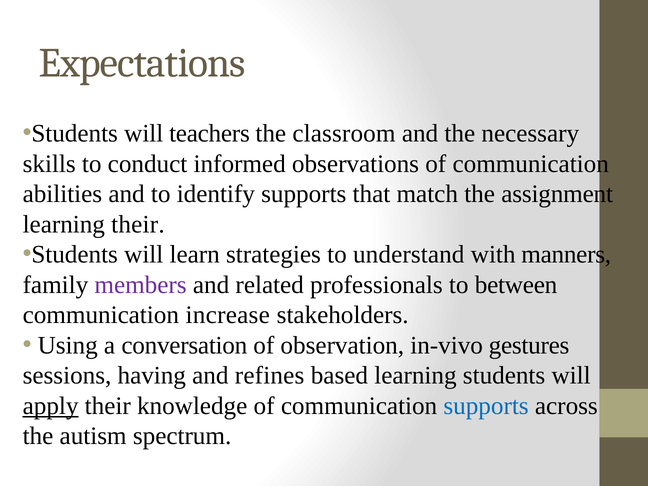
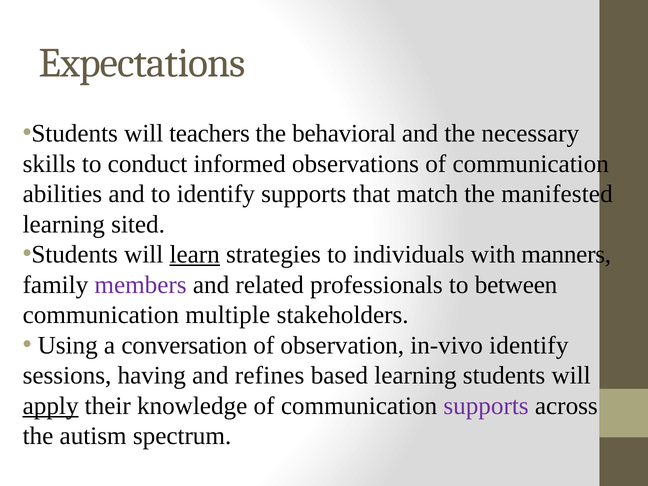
classroom: classroom -> behavioral (344, 134)
assignment: assignment -> manifested (557, 194)
learning their: their -> sited (138, 224)
learn underline: none -> present (195, 255)
understand: understand -> individuals (409, 255)
increase: increase -> multiple (228, 315)
in-vivo gestures: gestures -> identify (529, 345)
supports colour: blue -> purple (486, 406)
